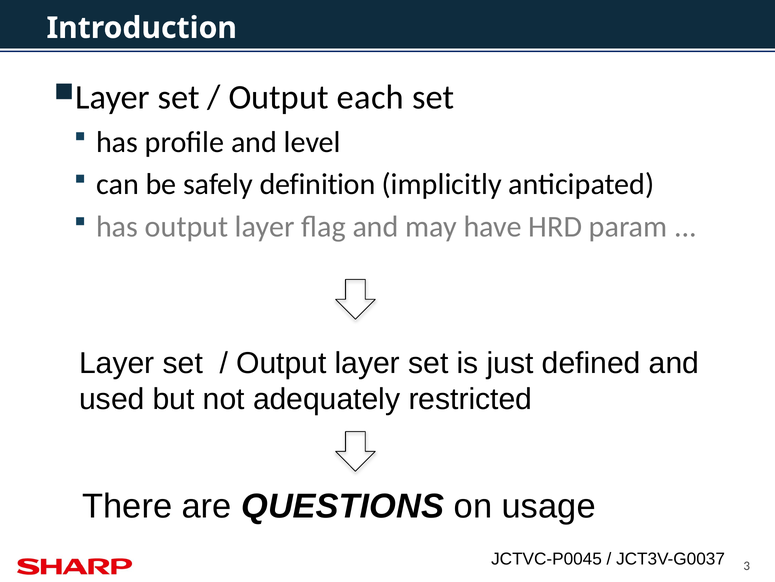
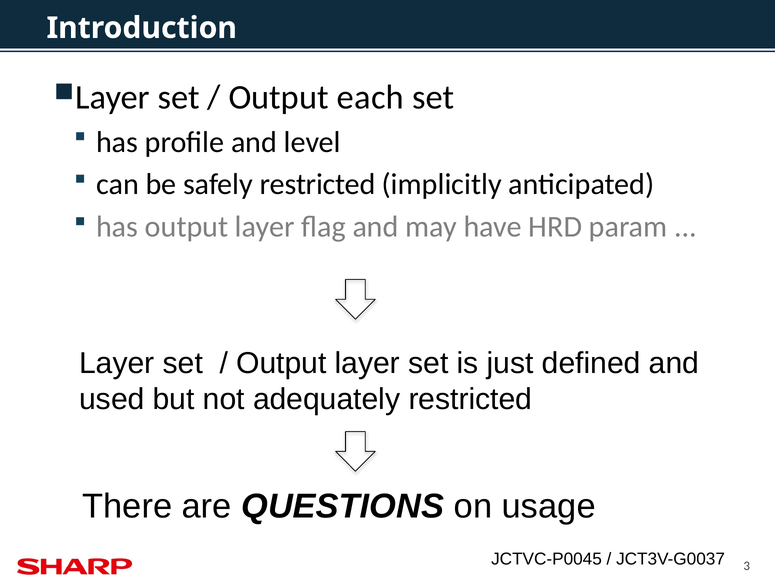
safely definition: definition -> restricted (318, 184)
